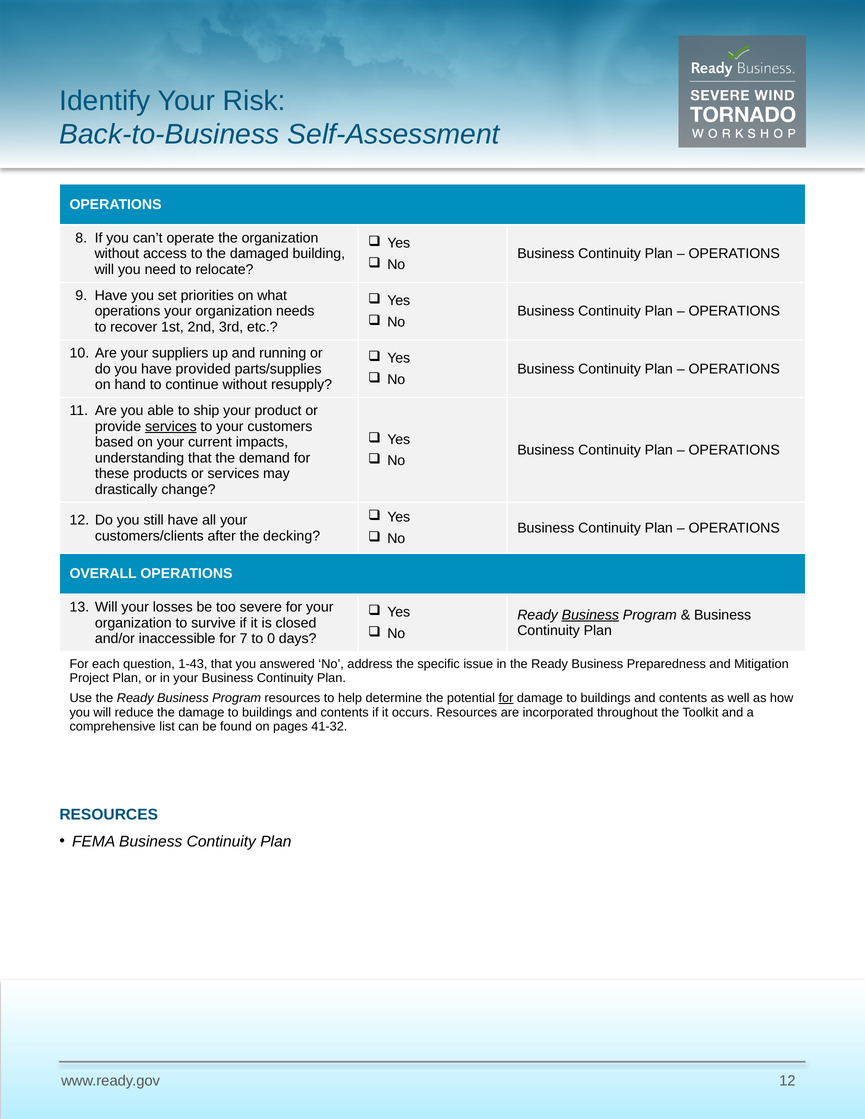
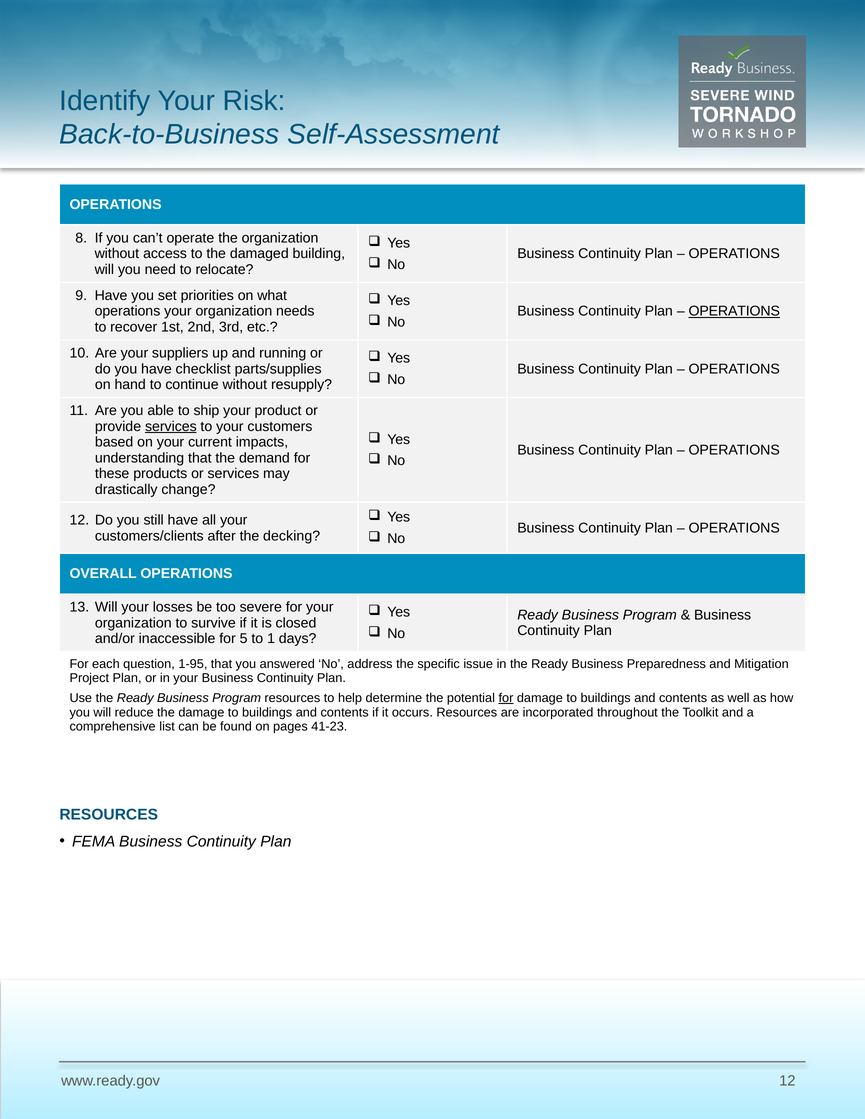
OPERATIONS underline: none -> present (734, 311)
provided: provided -> checklist (203, 369)
Business underline: present -> none (590, 615)
7: 7 -> 5 (244, 639)
0: 0 -> 1 (271, 639)
1-43: 1-43 -> 1-95 (193, 664)
41-32: 41-32 -> 41-23 (329, 727)
